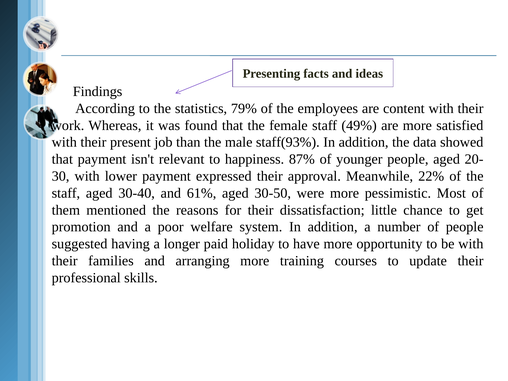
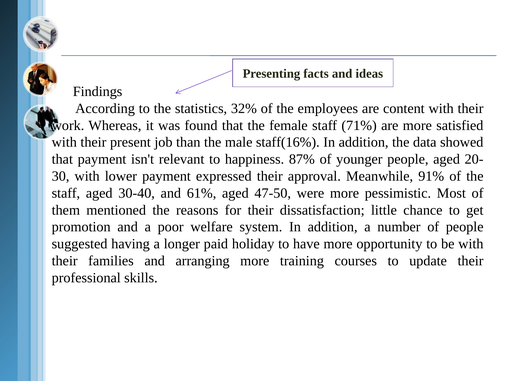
79%: 79% -> 32% (244, 108)
49%: 49% -> 71% (359, 125)
staff(93%: staff(93% -> staff(16% (288, 142)
22%: 22% -> 91% (431, 176)
30-50: 30-50 -> 47-50 (273, 193)
